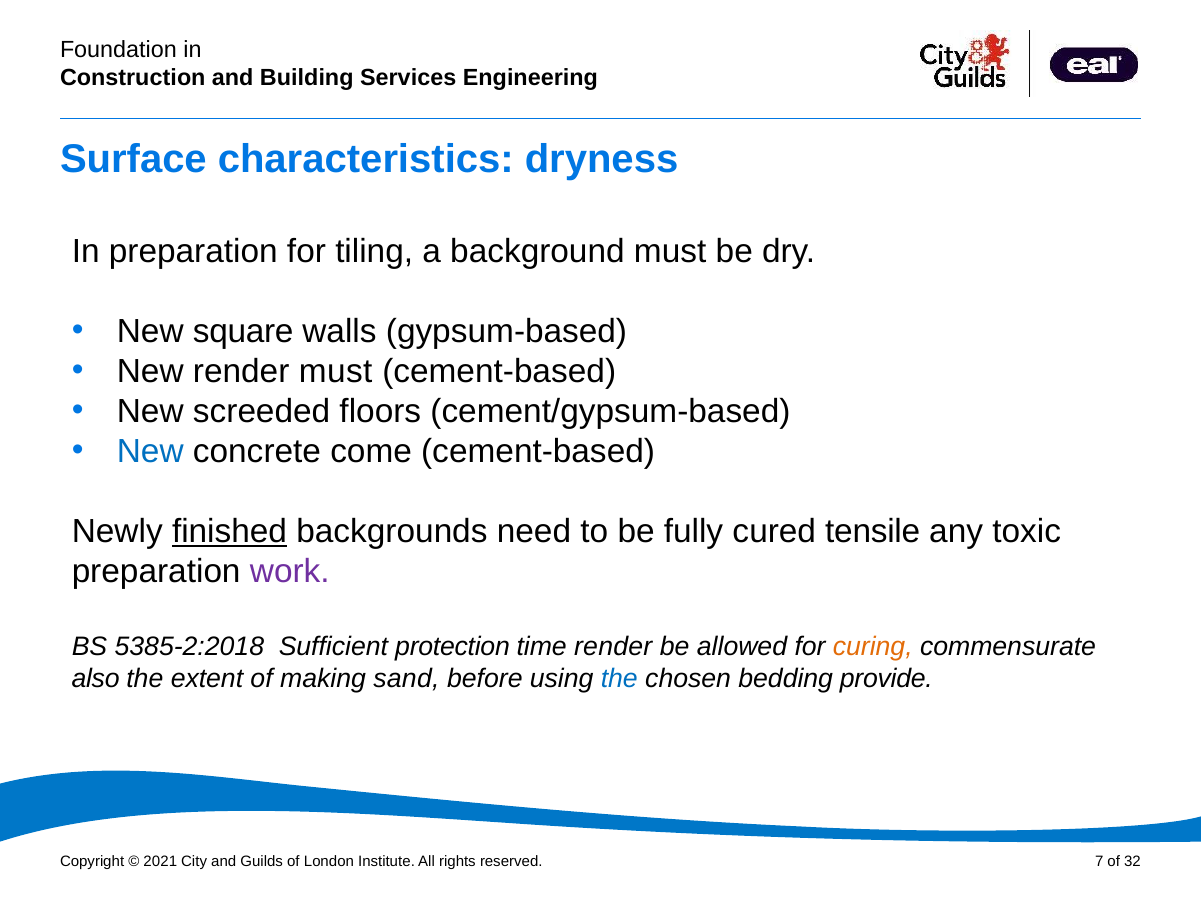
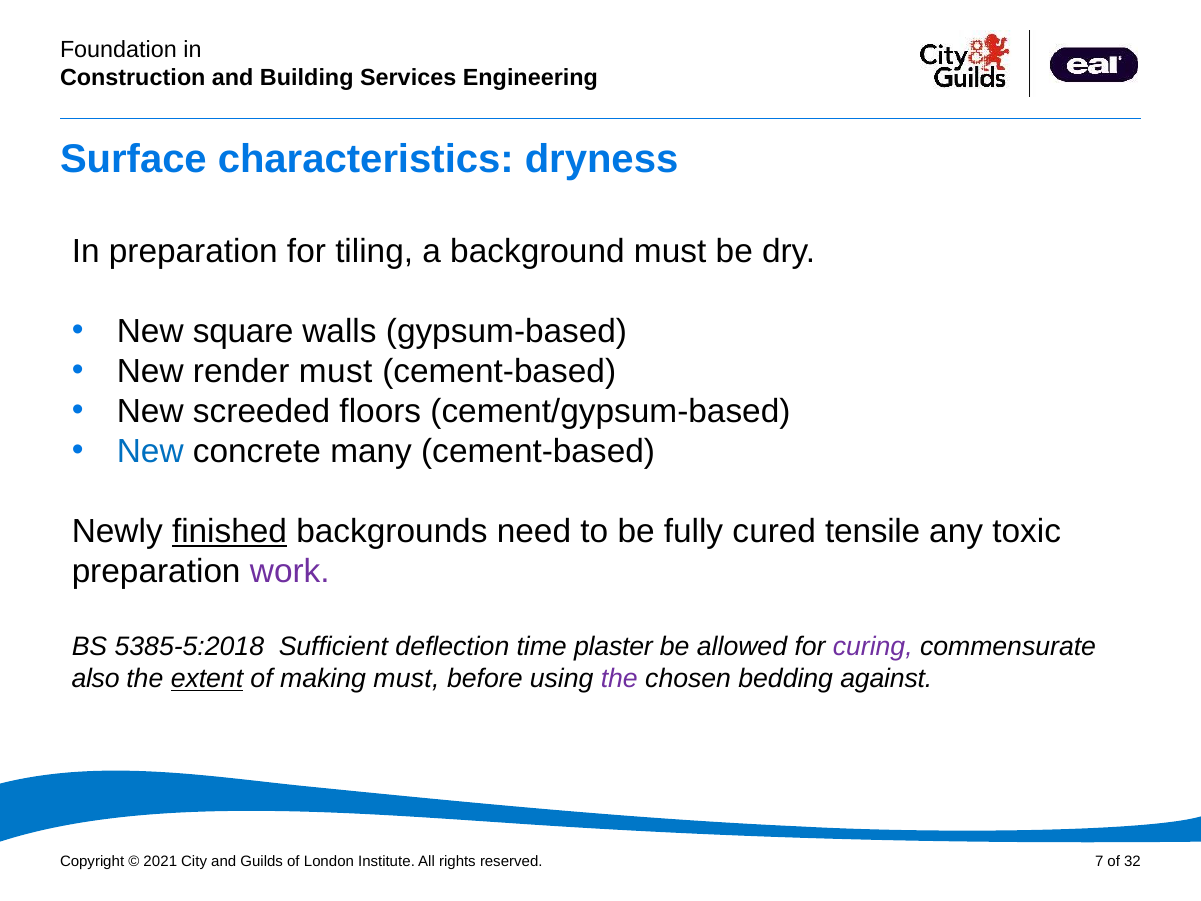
come: come -> many (371, 451)
5385-2:2018: 5385-2:2018 -> 5385-5:2018 (189, 647)
protection: protection -> deflection (452, 647)
time render: render -> plaster (613, 647)
curing colour: orange -> purple (873, 647)
extent underline: none -> present (207, 679)
making sand: sand -> must (406, 679)
the colour: blue -> purple (619, 679)
provide: provide -> against (886, 679)
